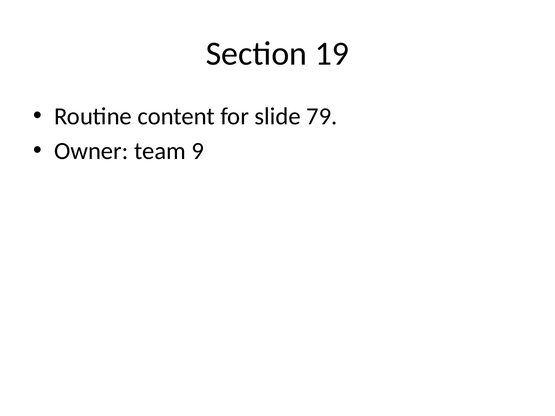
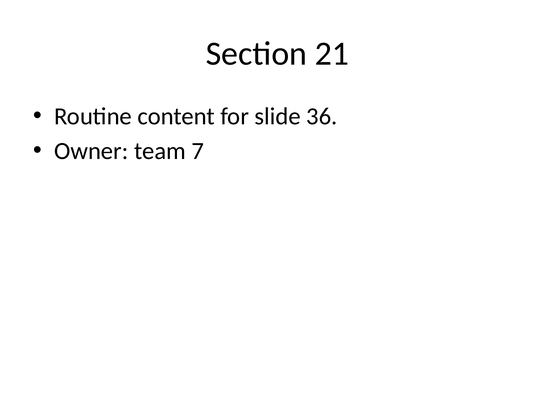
19: 19 -> 21 (332, 54)
79: 79 -> 36 (322, 116)
9: 9 -> 7 (198, 151)
